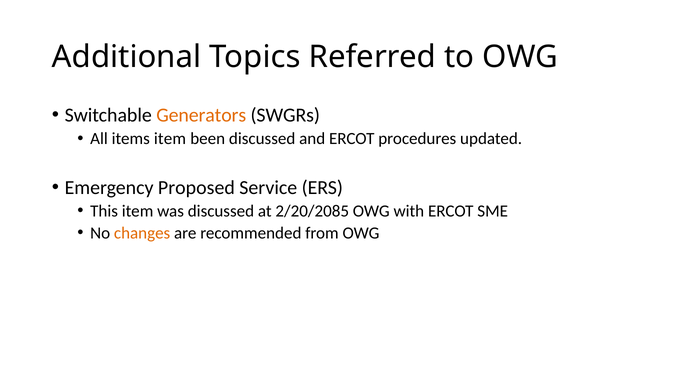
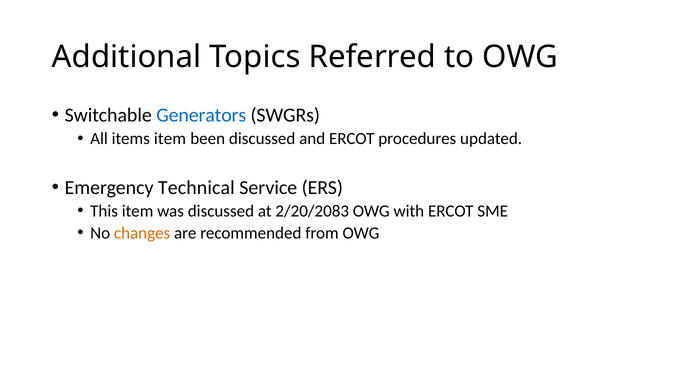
Generators colour: orange -> blue (201, 115)
Proposed: Proposed -> Technical (196, 188)
2/20/2085: 2/20/2085 -> 2/20/2083 (312, 211)
